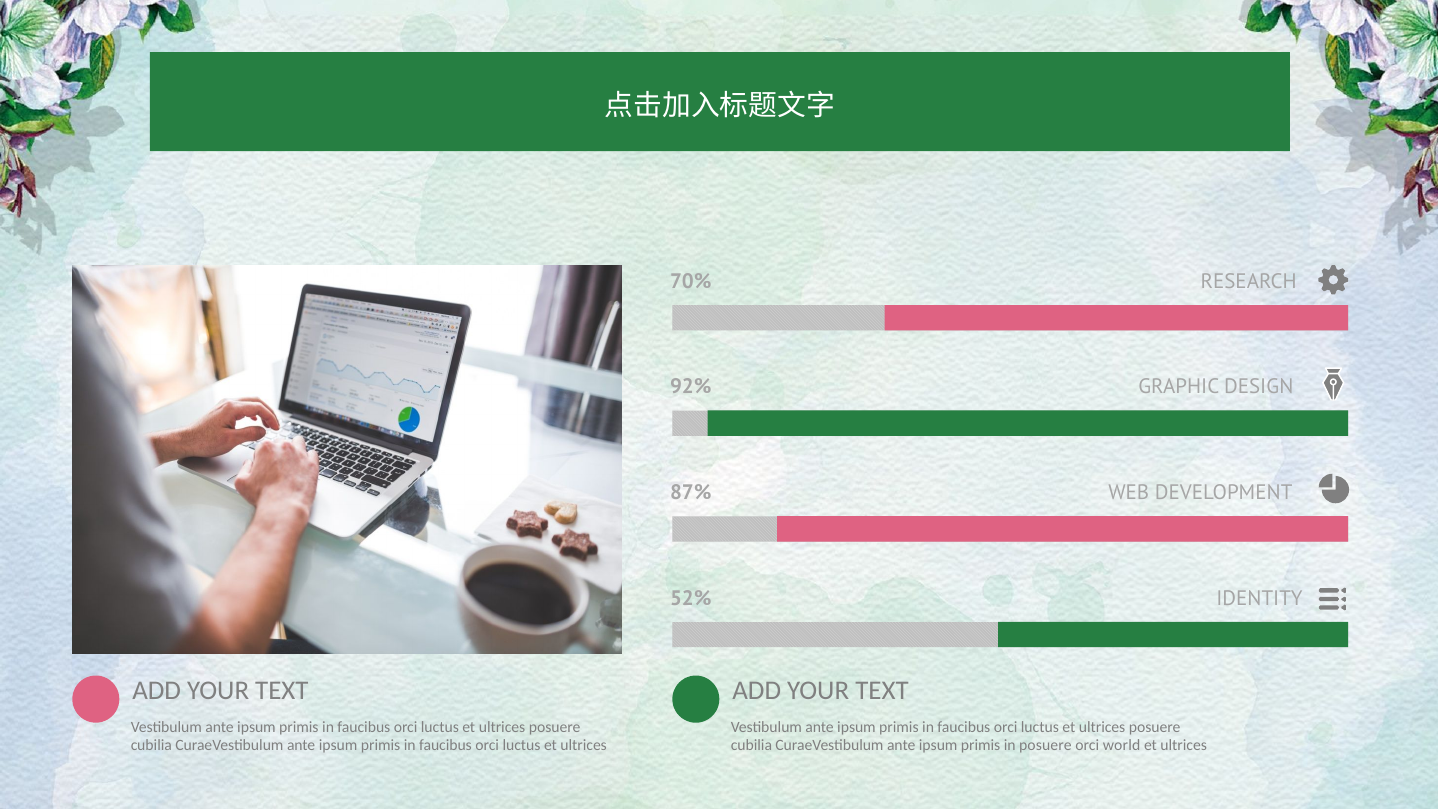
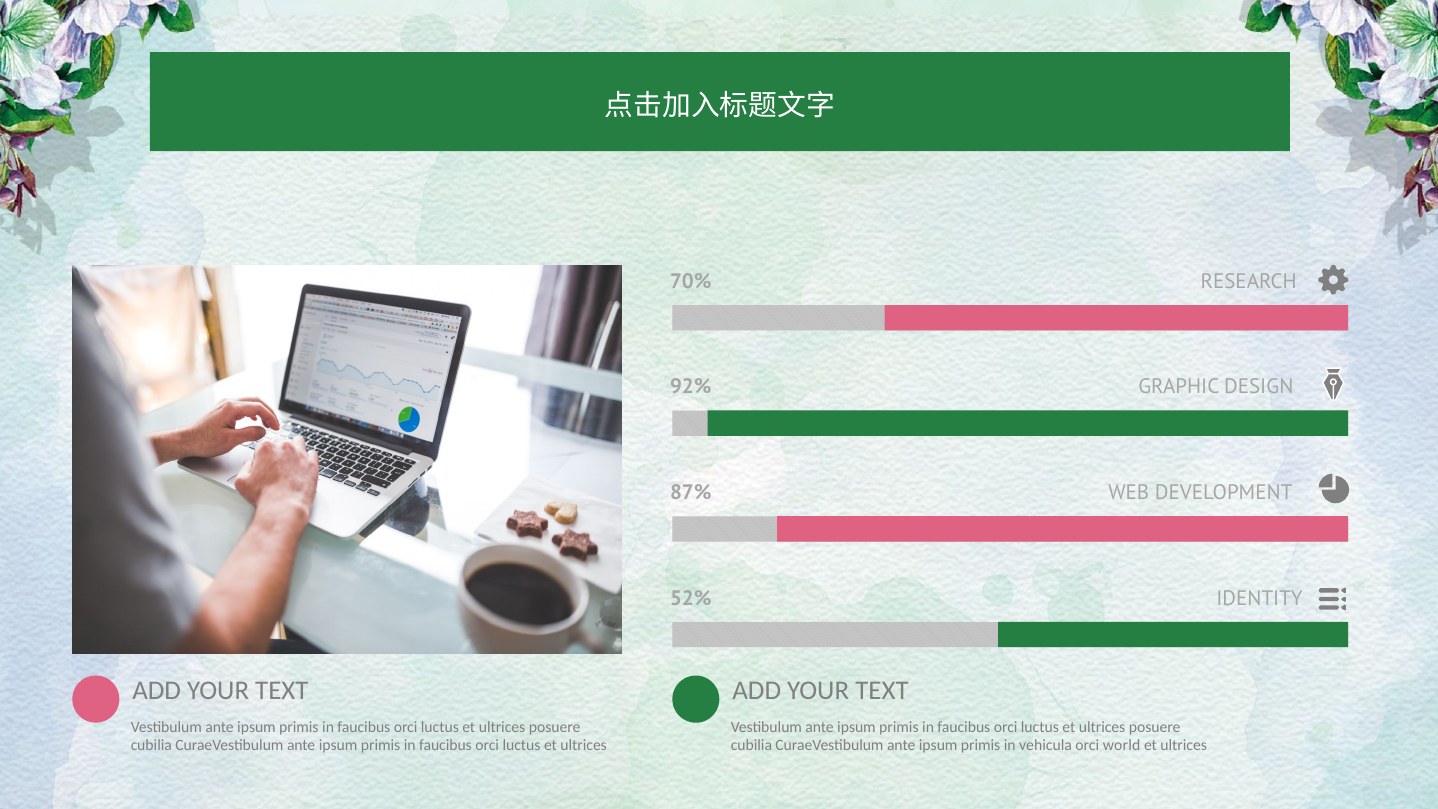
in posuere: posuere -> vehicula (1046, 746)
